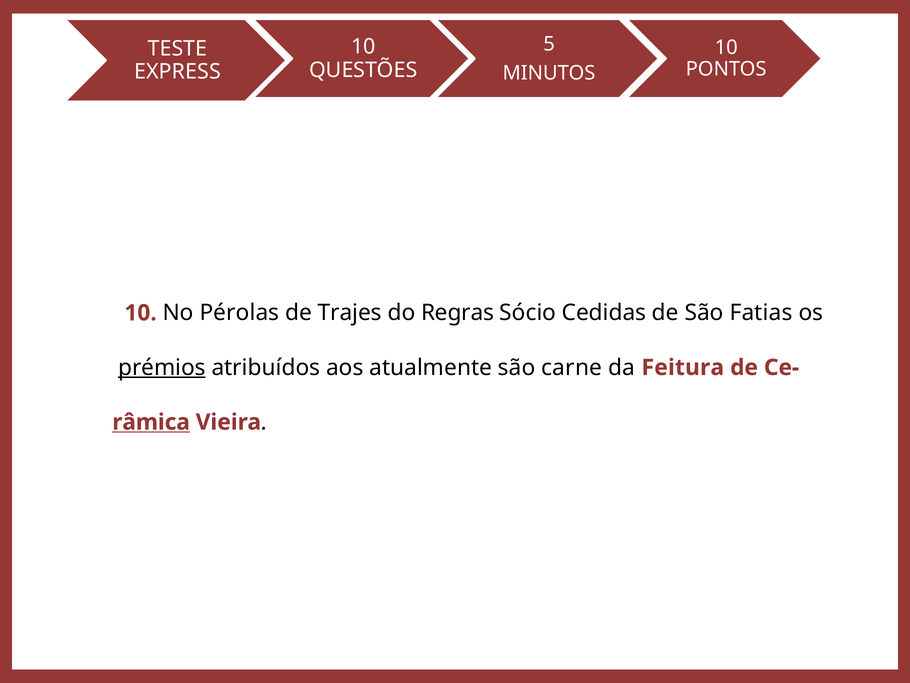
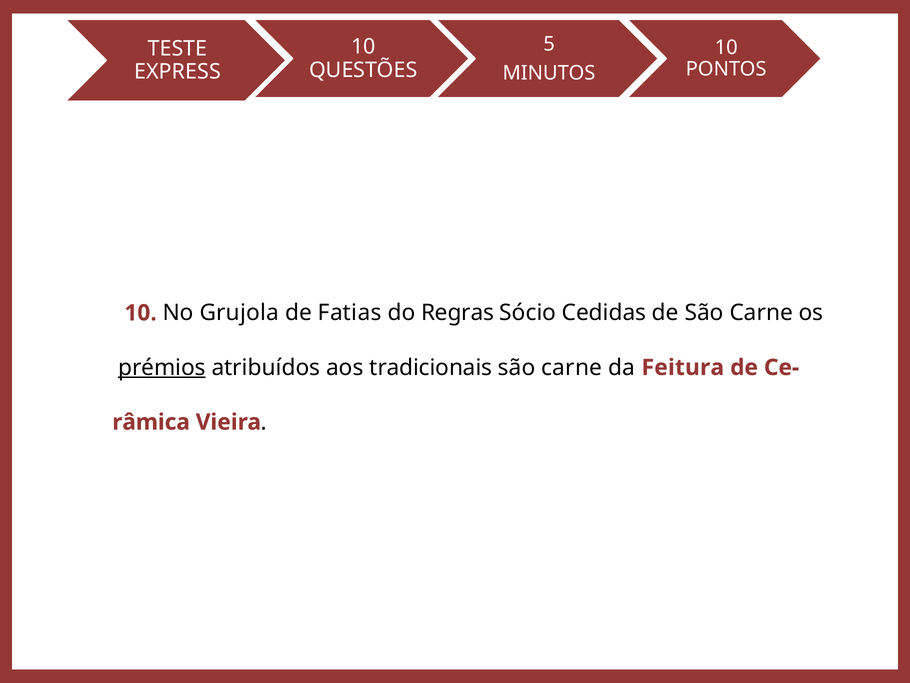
Pérolas: Pérolas -> Grujola (239, 313)
Trajes: Trajes -> Fatias (350, 313)
de São Fatias: Fatias -> Carne (761, 313)
atualmente: atualmente -> tradicionais (431, 367)
râmica underline: present -> none (151, 422)
